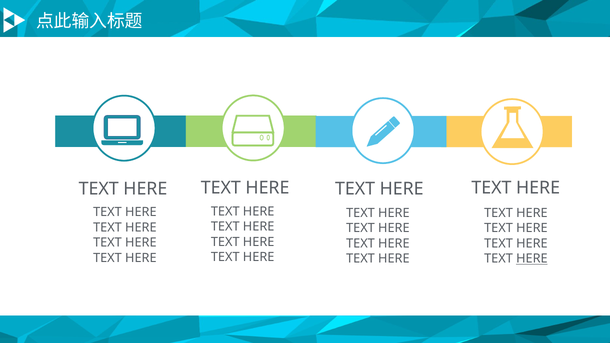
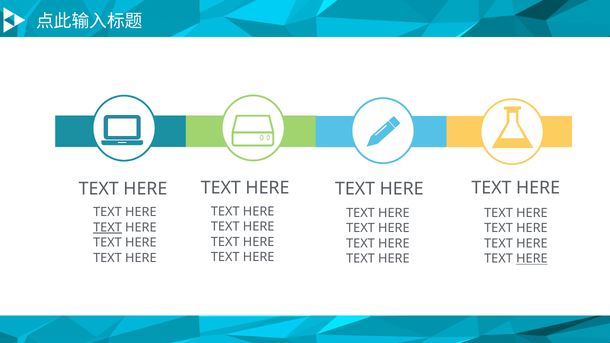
TEXT underline: none -> present (107, 228)
